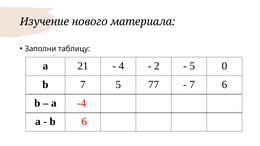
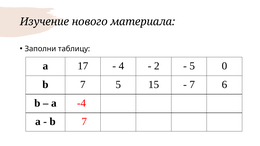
21: 21 -> 17 (83, 66)
77: 77 -> 15 (154, 85)
6: 6 -> 7 (84, 122)
